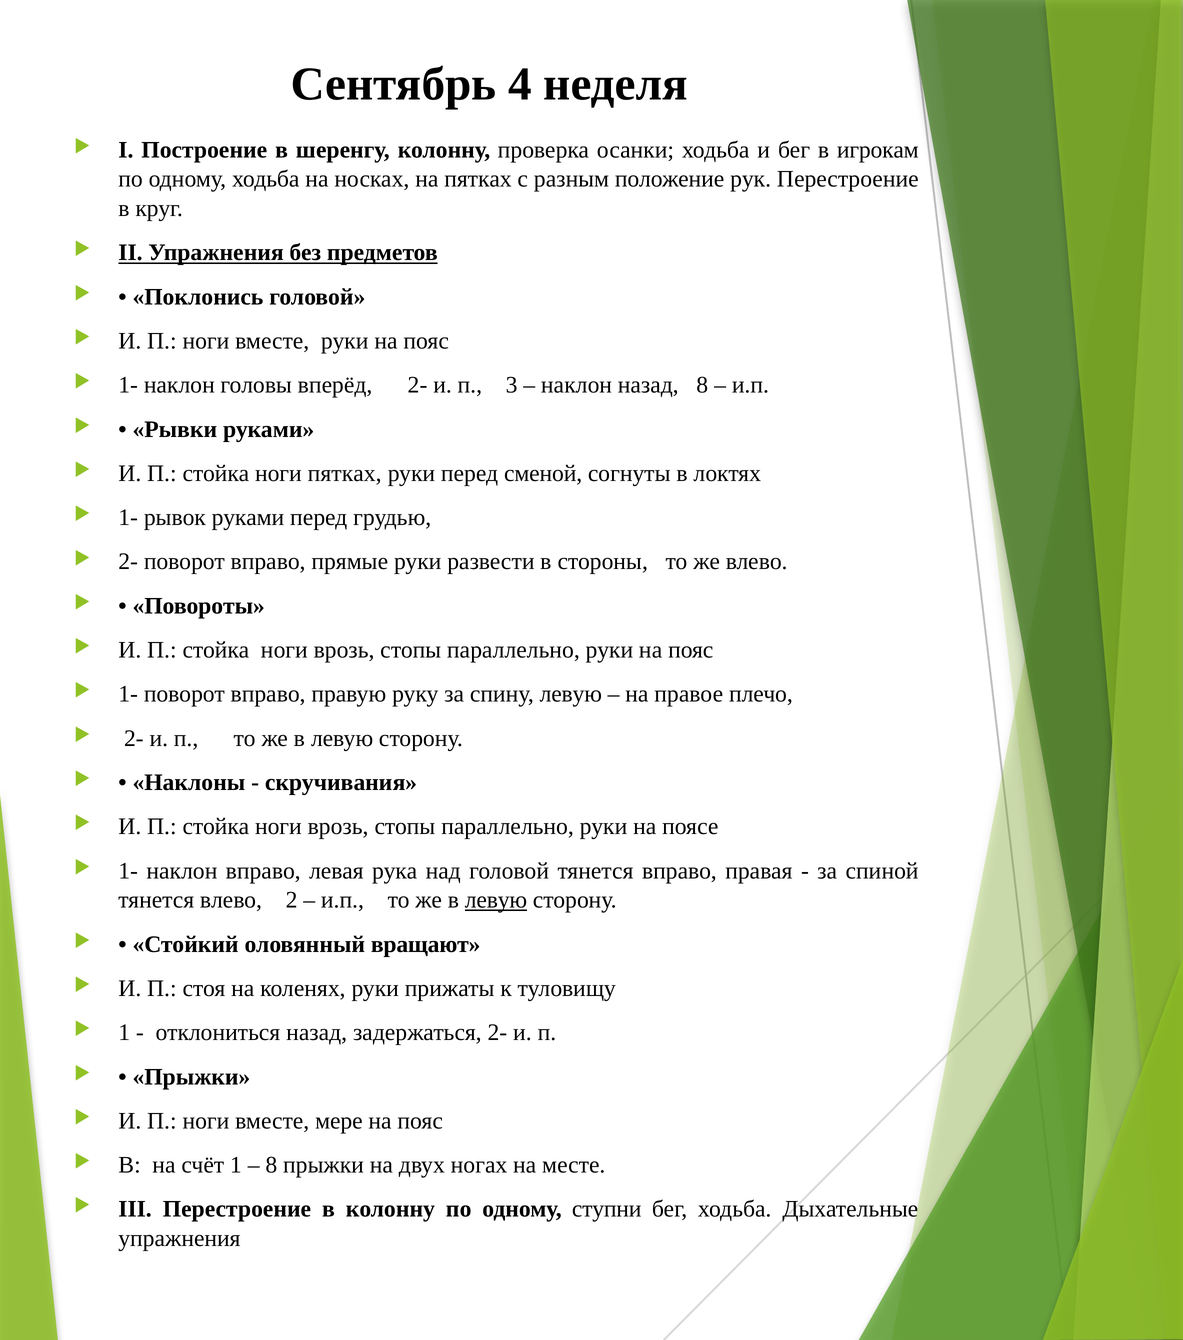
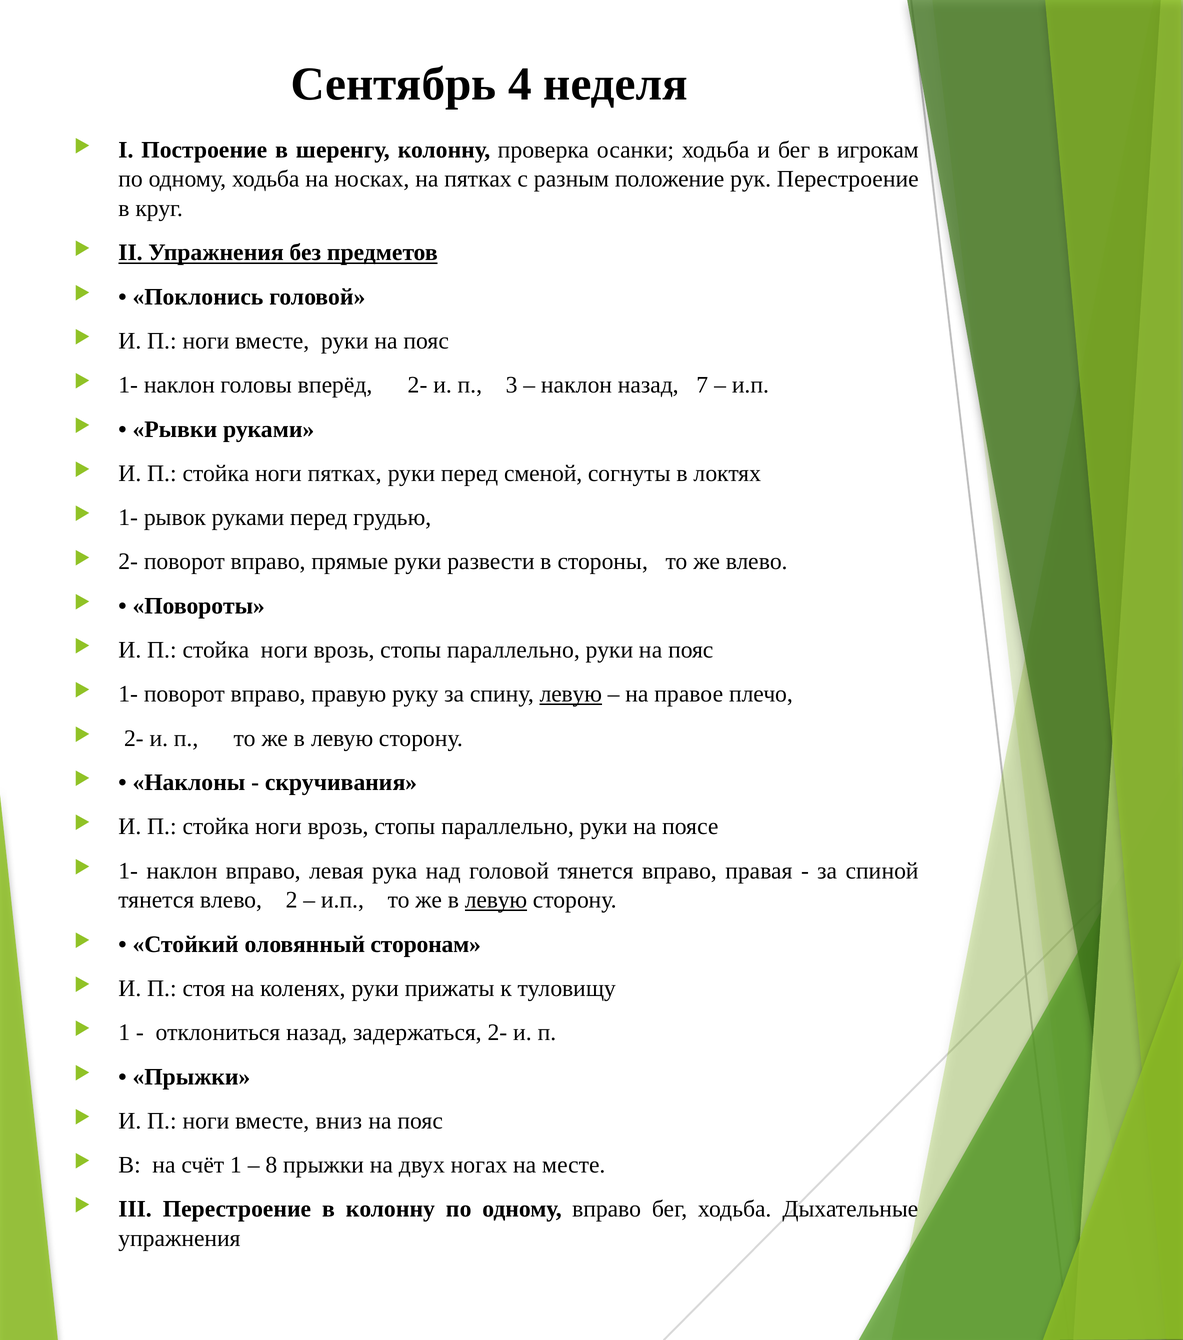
назад 8: 8 -> 7 (702, 385)
левую underline: none -> present (571, 694)
вращают: вращают -> сторонам (426, 944)
мере: мере -> вниз (339, 1120)
одному ступни: ступни -> вправо (607, 1208)
